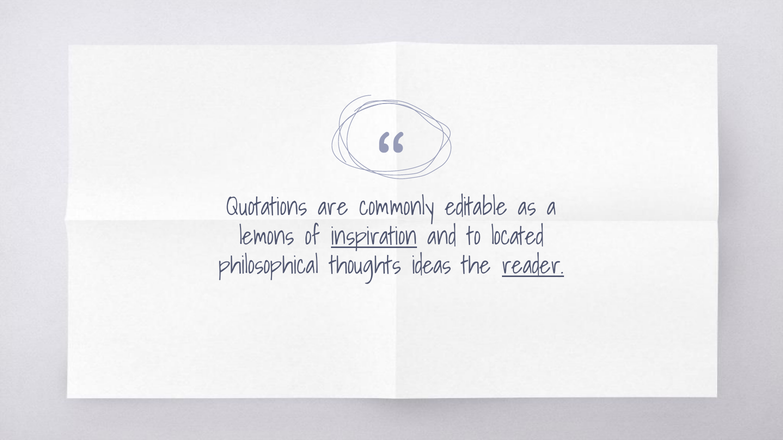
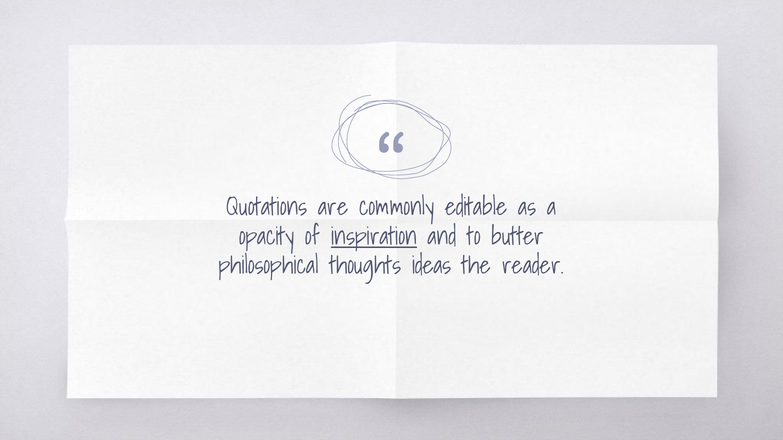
lemons: lemons -> opacity (267, 237)
located: located -> butter (518, 237)
reader underline: present -> none (533, 266)
